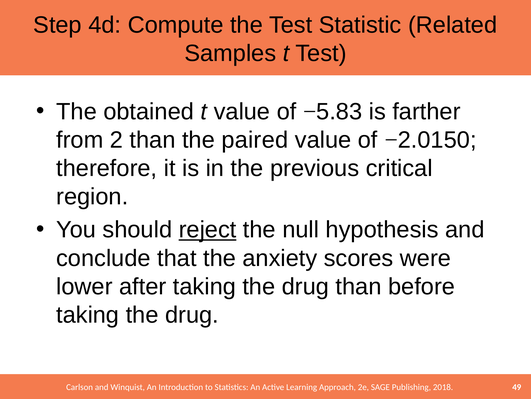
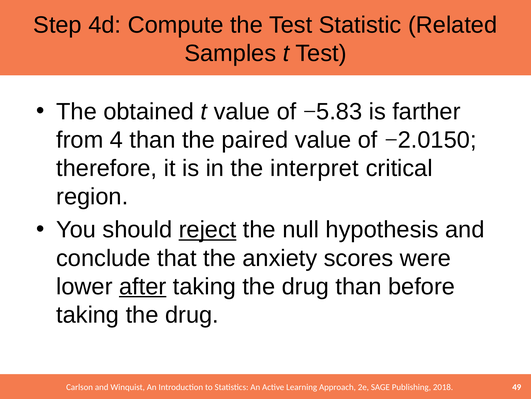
2: 2 -> 4 (117, 140)
previous: previous -> interpret (315, 168)
after underline: none -> present (143, 286)
